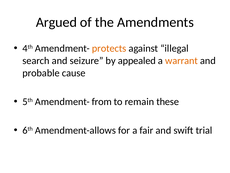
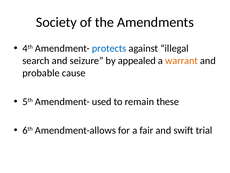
Argued: Argued -> Society (56, 22)
protects colour: orange -> blue (109, 48)
from: from -> used (102, 101)
